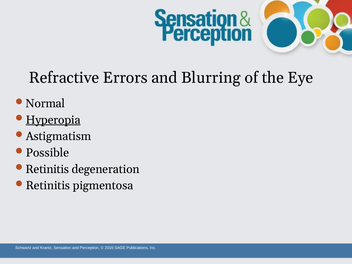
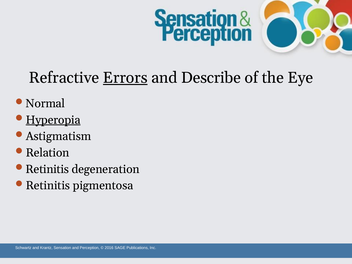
Errors underline: none -> present (125, 78)
Blurring: Blurring -> Describe (211, 78)
Possible: Possible -> Relation (48, 153)
